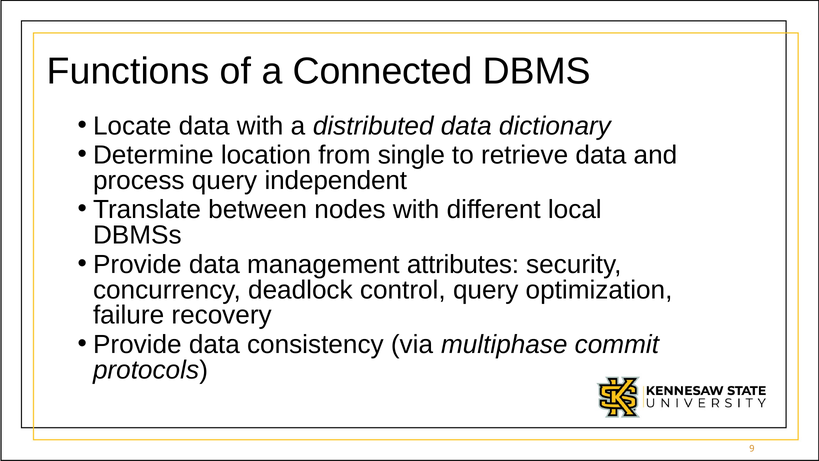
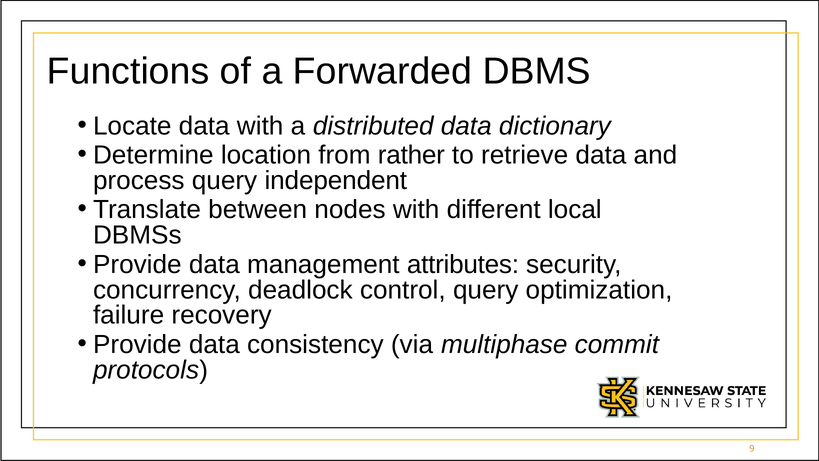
Connected: Connected -> Forwarded (383, 71)
single: single -> rather (411, 155)
